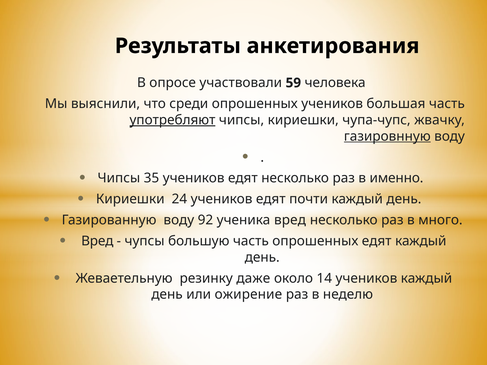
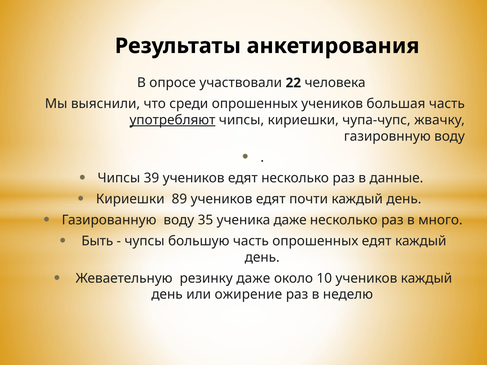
59: 59 -> 22 (293, 83)
газировнную underline: present -> none (387, 136)
35: 35 -> 39 (151, 178)
именно: именно -> данные (396, 178)
24: 24 -> 89 (179, 199)
92: 92 -> 35 (205, 220)
ученика вред: вред -> даже (290, 220)
Вред: Вред -> Быть (97, 241)
14: 14 -> 10 (324, 278)
